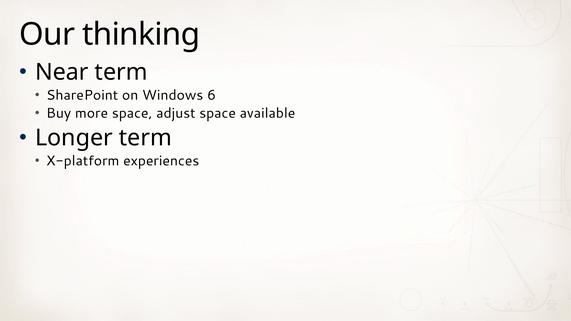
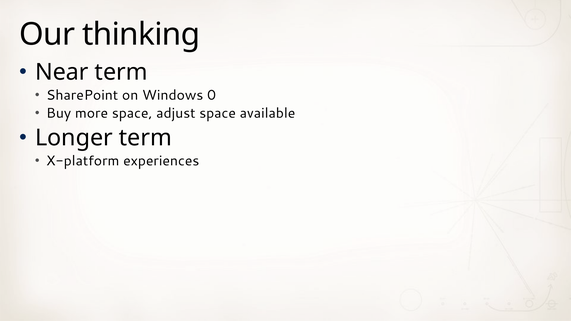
6: 6 -> 0 (212, 95)
